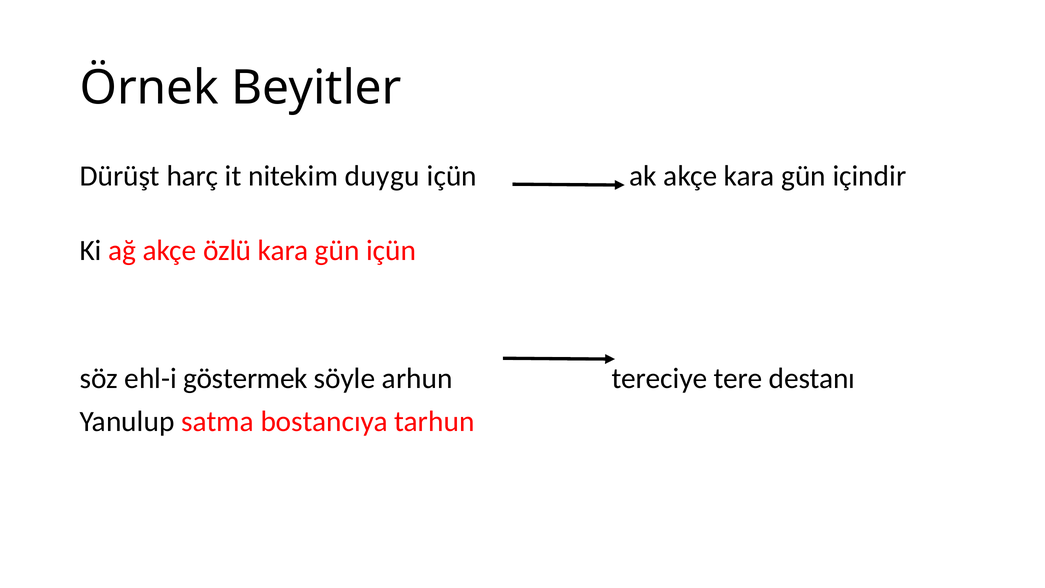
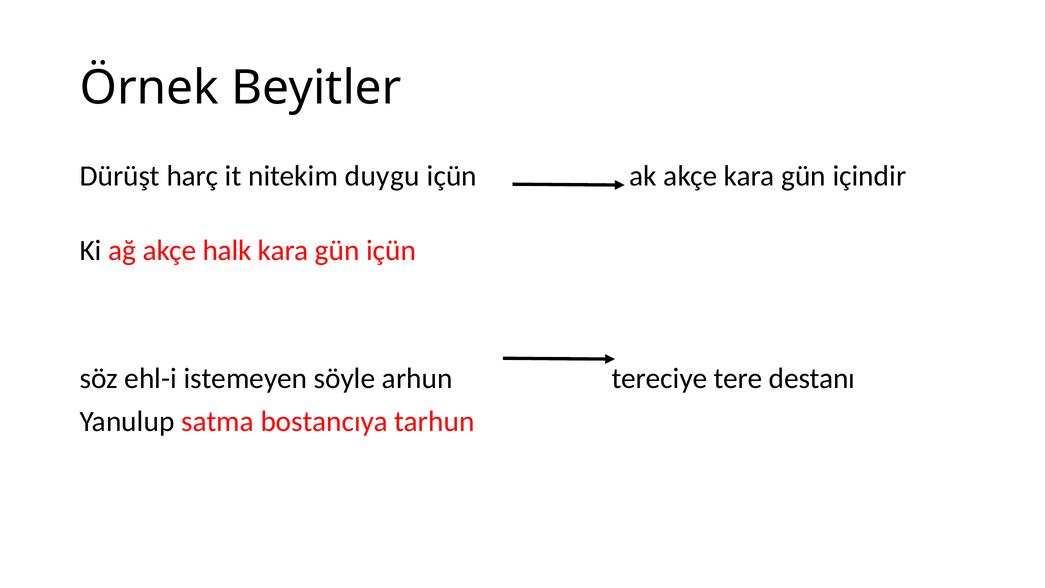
özlü: özlü -> halk (227, 251)
göstermek: göstermek -> istemeyen (245, 379)
